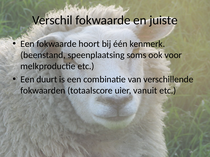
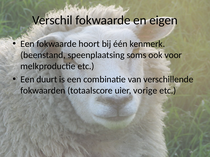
juiste: juiste -> eigen (163, 20)
vanuit: vanuit -> vorige (145, 91)
